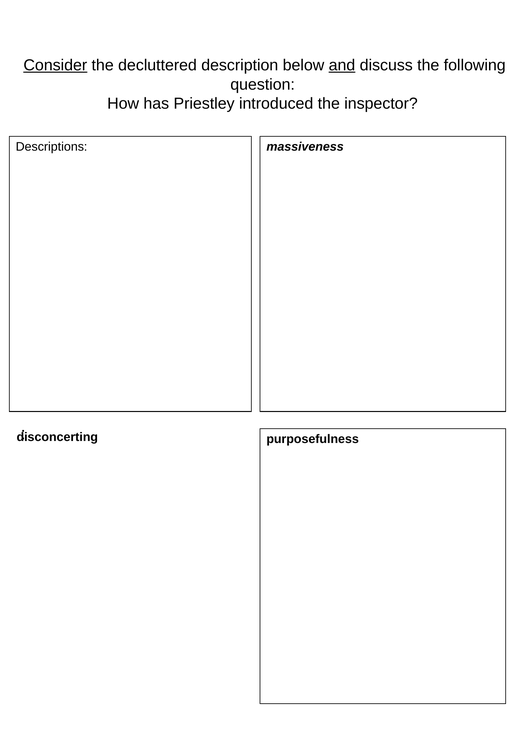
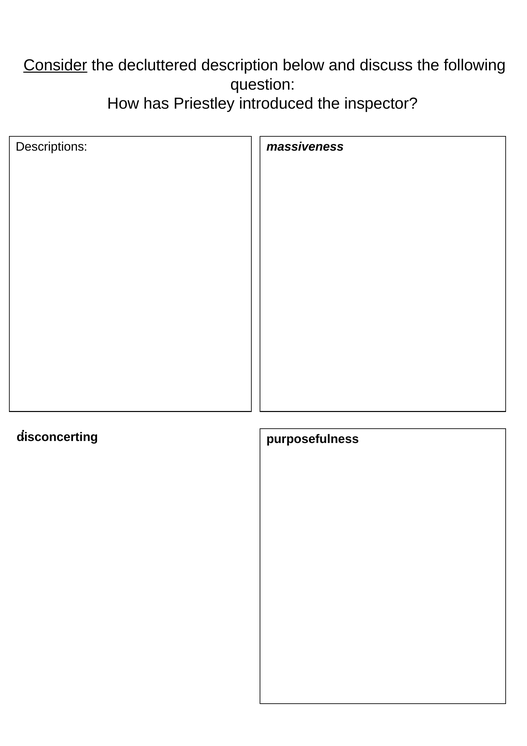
and underline: present -> none (342, 65)
